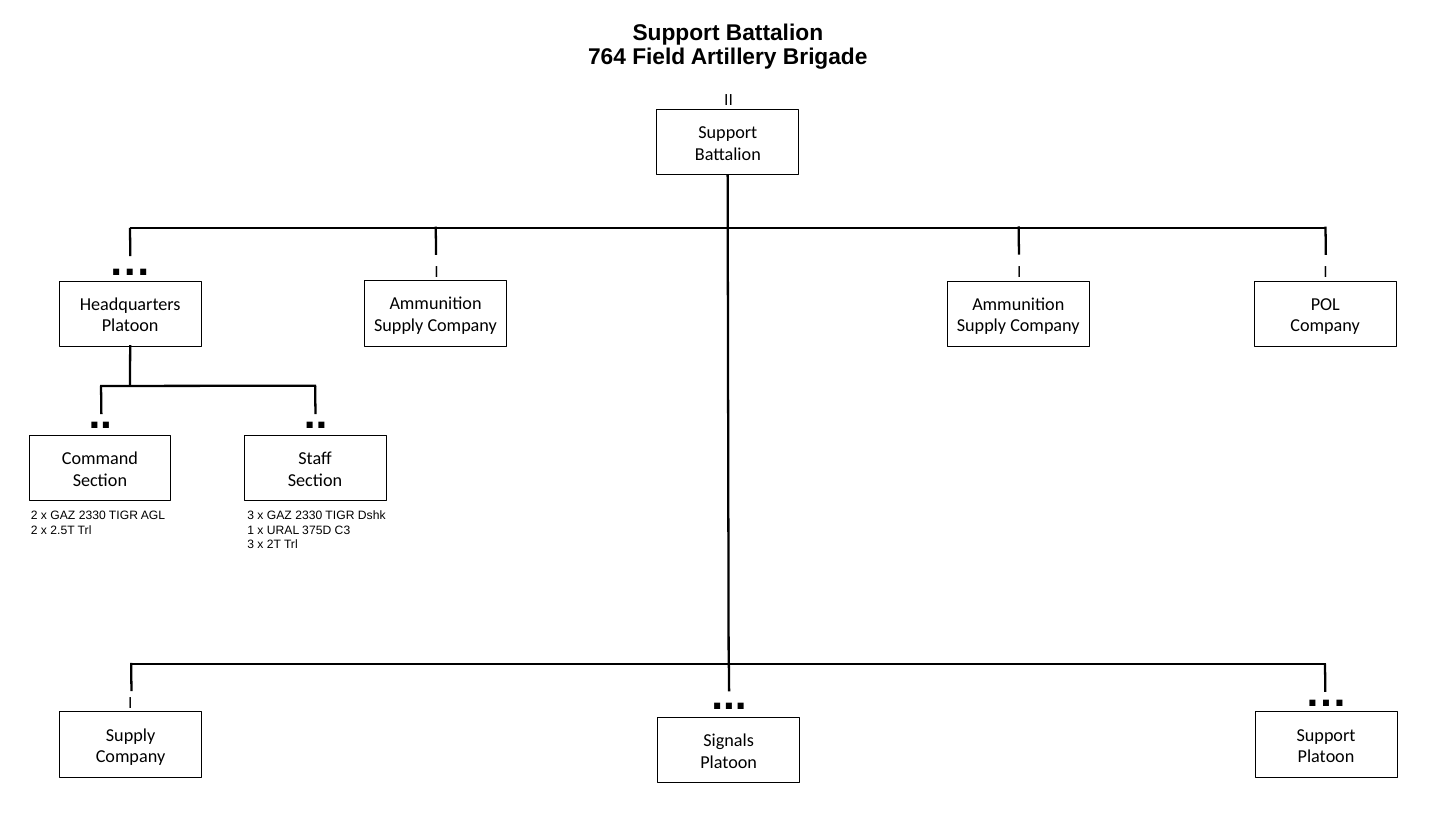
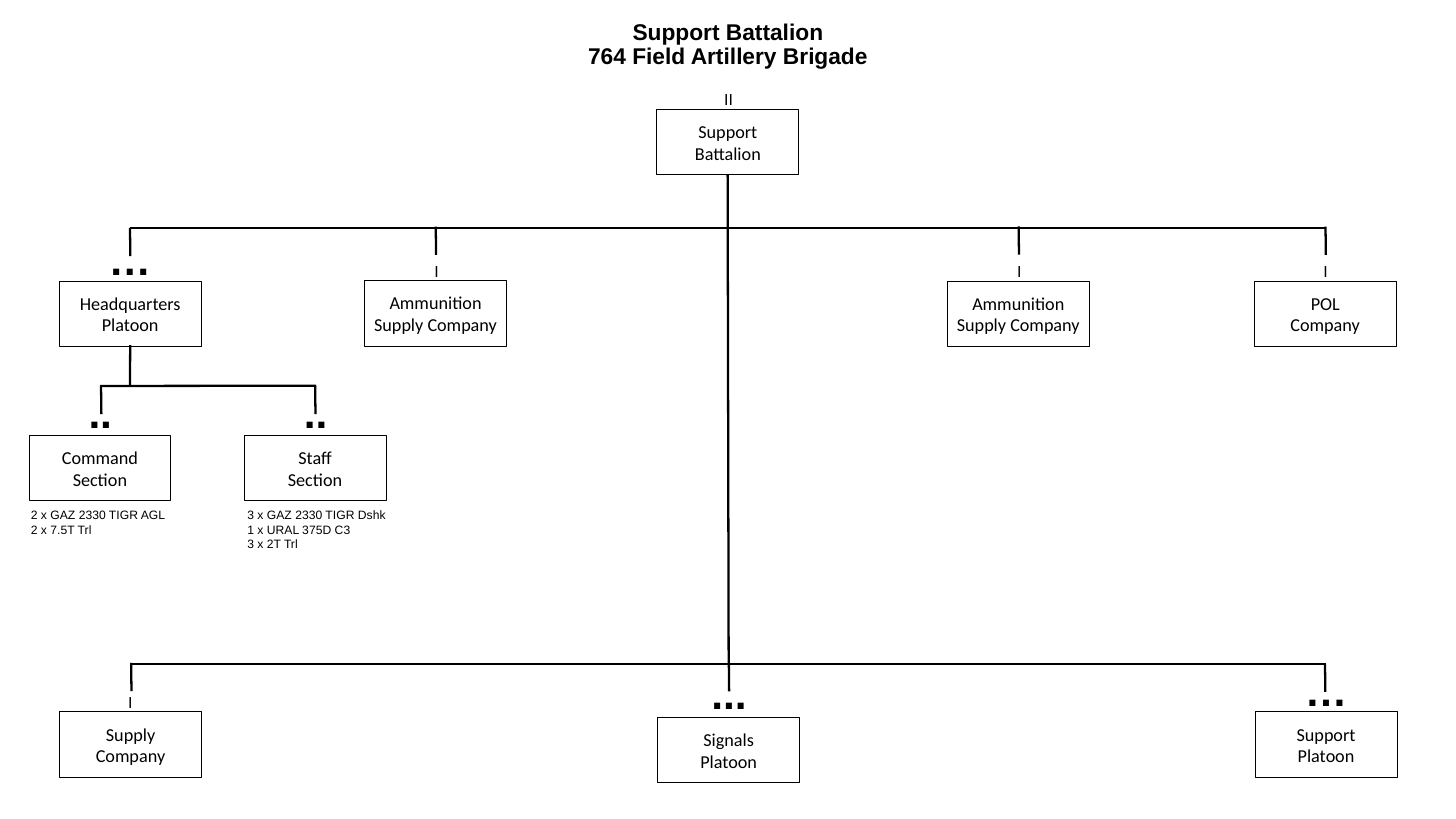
2.5T: 2.5T -> 7.5T (63, 530)
